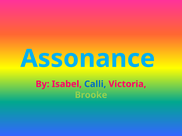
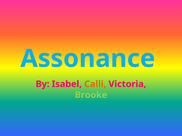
Calli colour: blue -> orange (95, 84)
